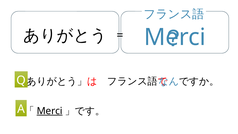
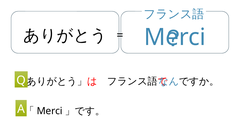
Merci underline: present -> none (50, 111)
